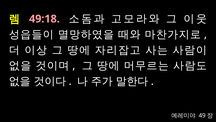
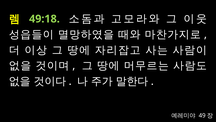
49:18 colour: pink -> light green (44, 19)
